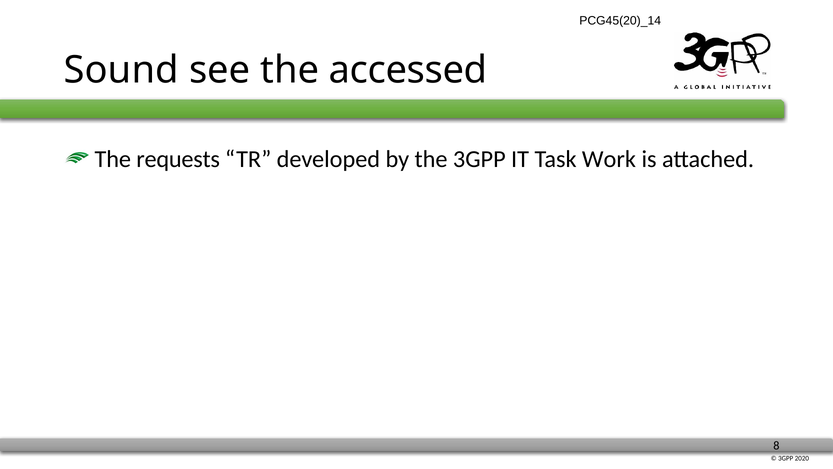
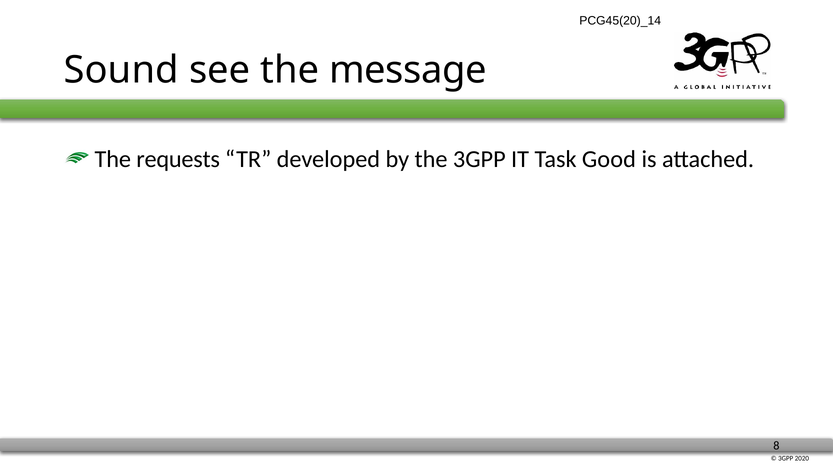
accessed: accessed -> message (408, 70)
Work: Work -> Good (609, 159)
